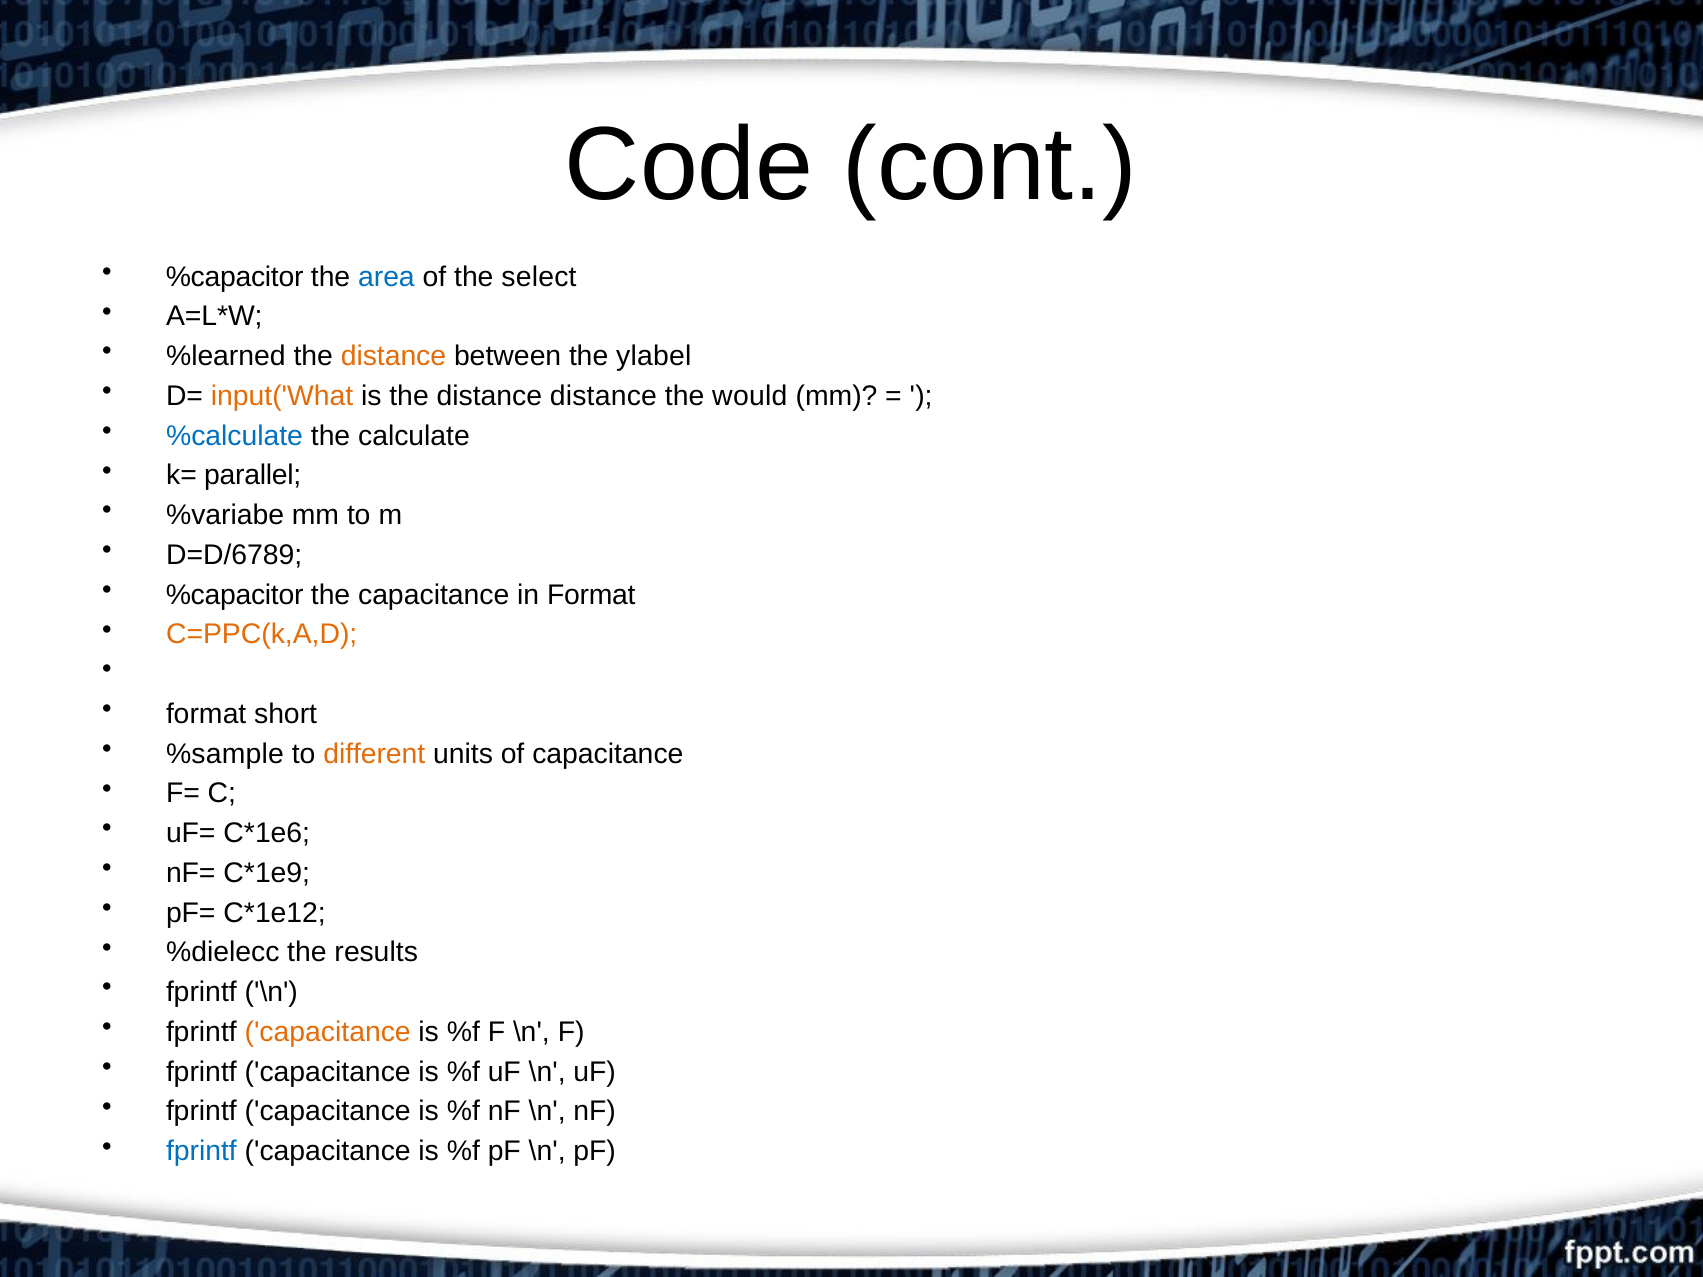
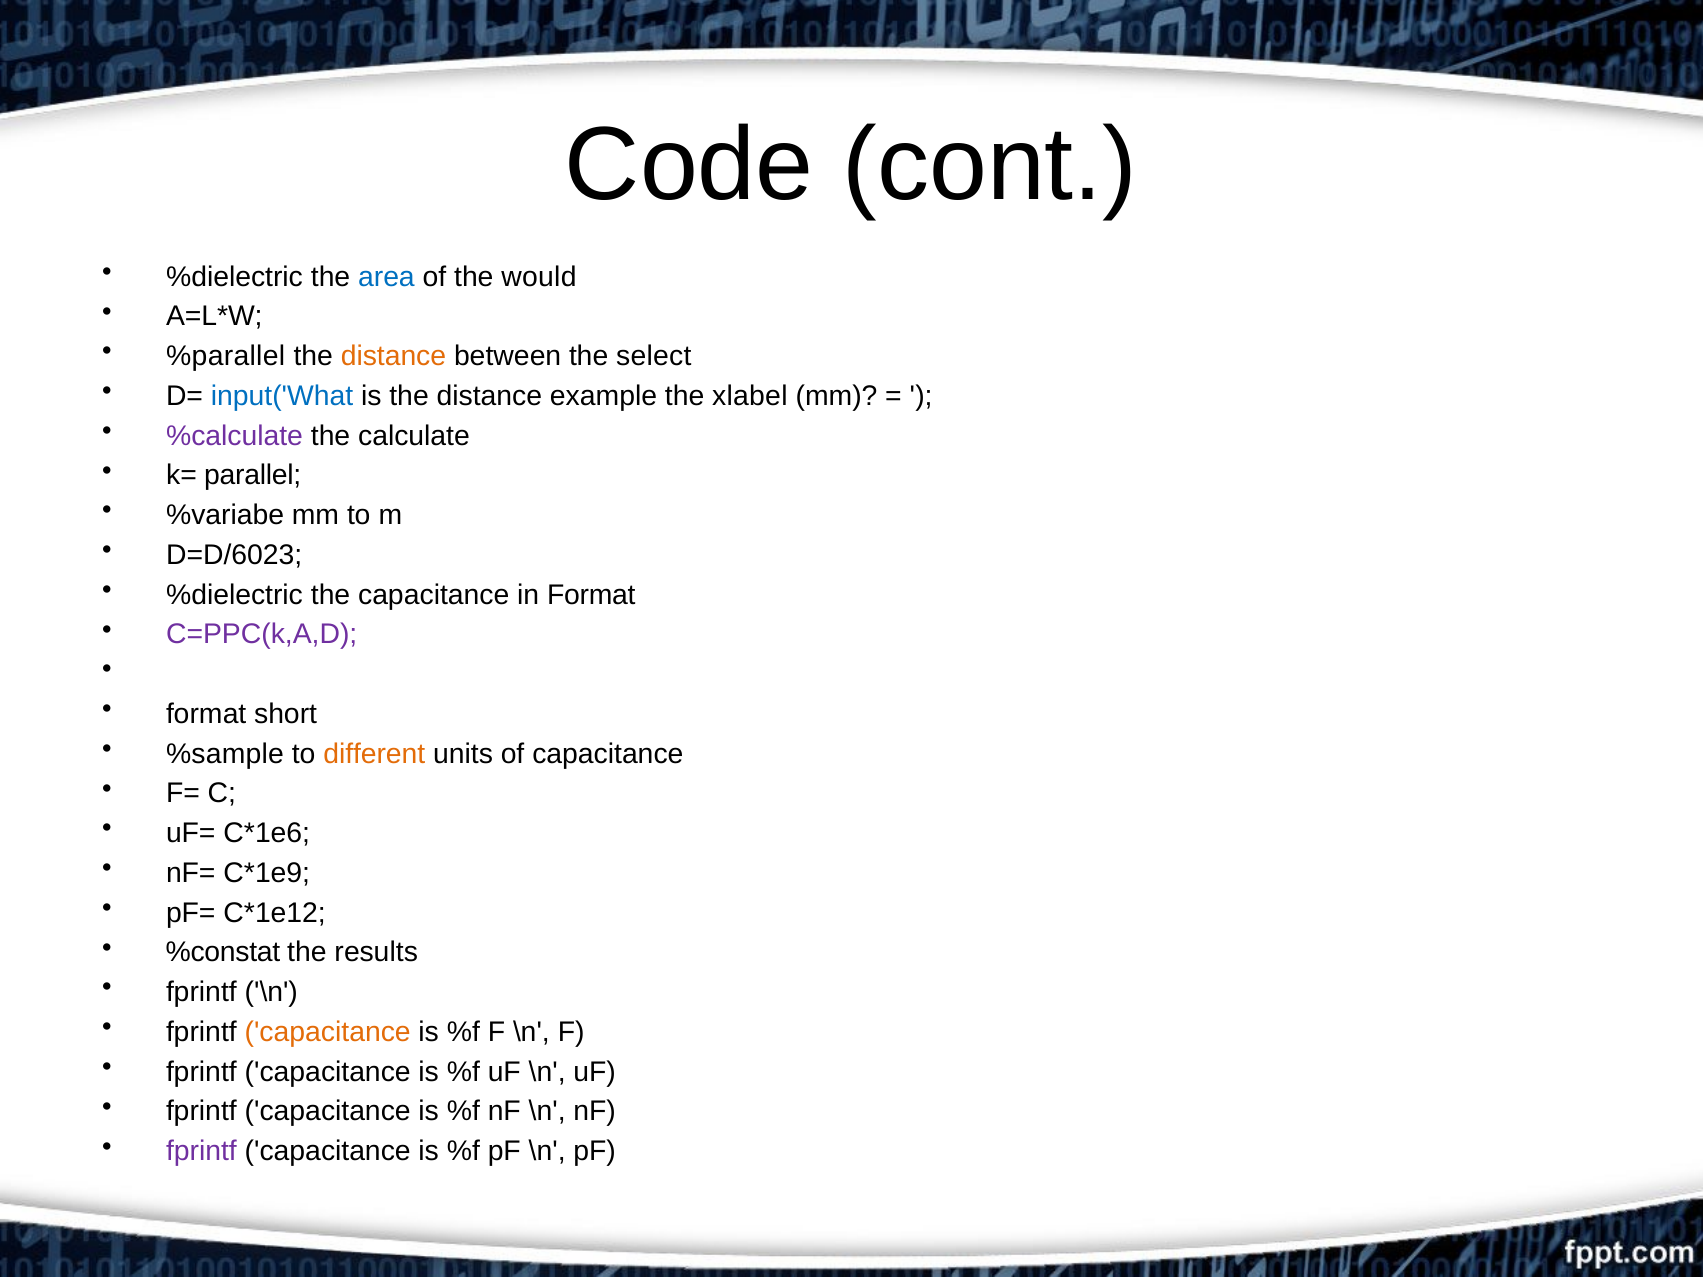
%capacitor: %capacitor -> %dielectric (234, 277)
select: select -> would (539, 277)
%learned: %learned -> %parallel (226, 356)
ylabel: ylabel -> select (654, 356)
input('What colour: orange -> blue (282, 396)
distance distance: distance -> example (603, 396)
would: would -> xlabel (750, 396)
%calculate colour: blue -> purple (234, 436)
D=D/6789: D=D/6789 -> D=D/6023 (234, 555)
%capacitor: %capacitor -> %dielectric (234, 595)
C=PPC(k,A,D colour: orange -> purple (262, 635)
%dielecc: %dielecc -> %constat (223, 953)
fprintf colour: blue -> purple (201, 1151)
